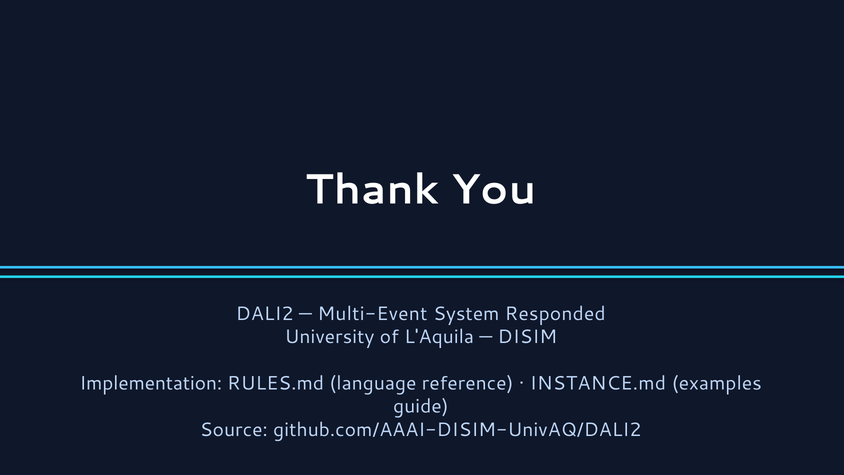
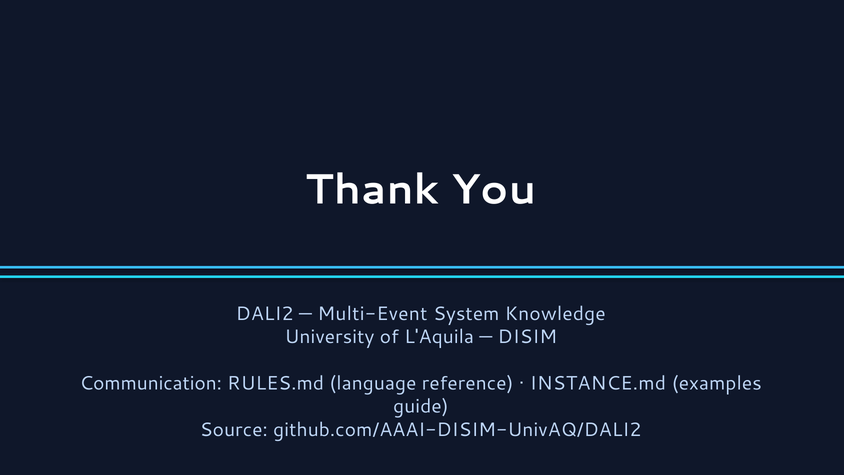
Responded: Responded -> Knowledge (555, 314)
Implementation: Implementation -> Communication (151, 383)
